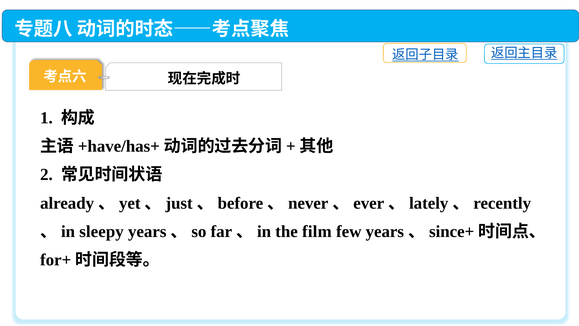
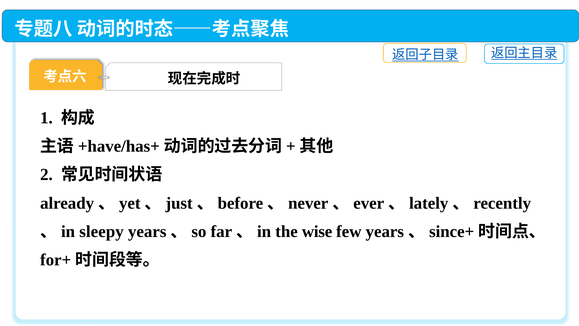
film: film -> wise (317, 231)
